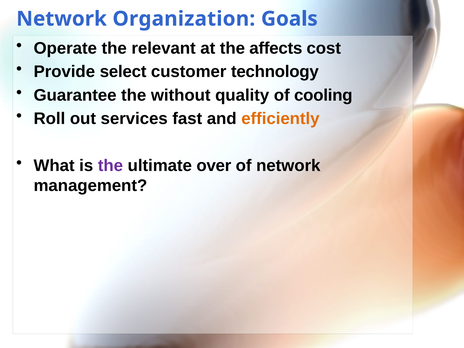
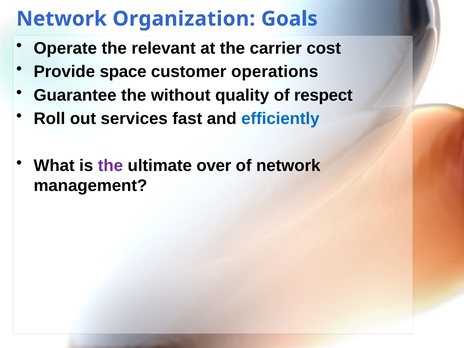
affects: affects -> carrier (276, 48)
select: select -> space (123, 72)
technology: technology -> operations (275, 72)
cooling: cooling -> respect (323, 95)
efficiently colour: orange -> blue (280, 119)
